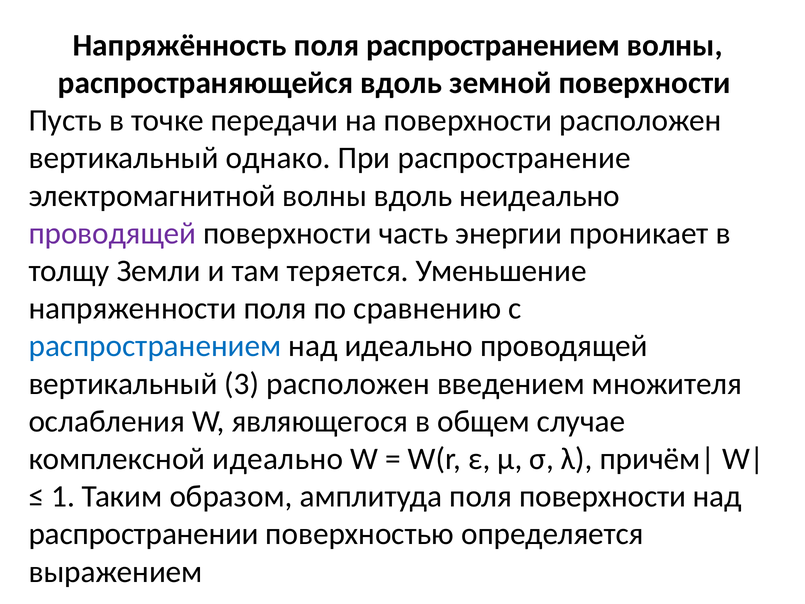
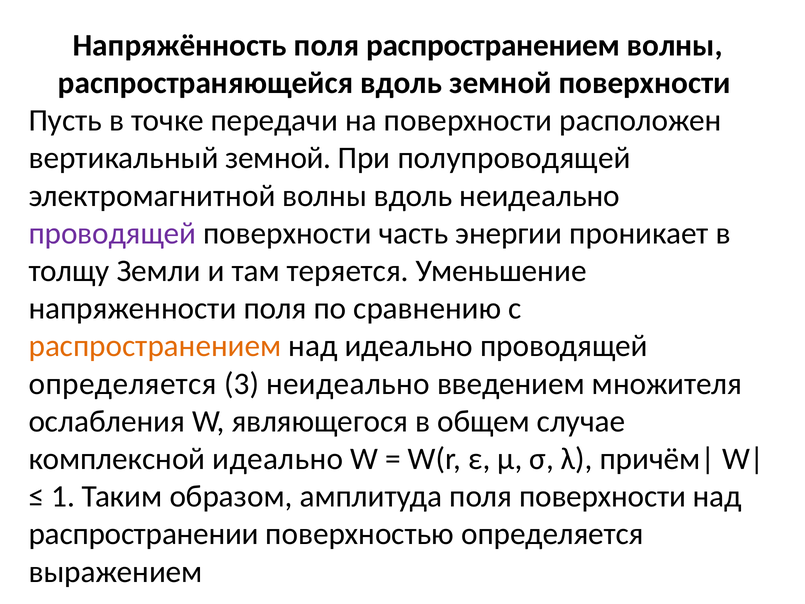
вертикальный однако: однако -> земной (278, 158)
распространение: распространение -> полупроводящей (514, 158)
распространением colour: blue -> orange (155, 346)
вертикальный: вертикальный -> определяется (123, 384)
3 расположен: расположен -> неидеально (348, 384)
